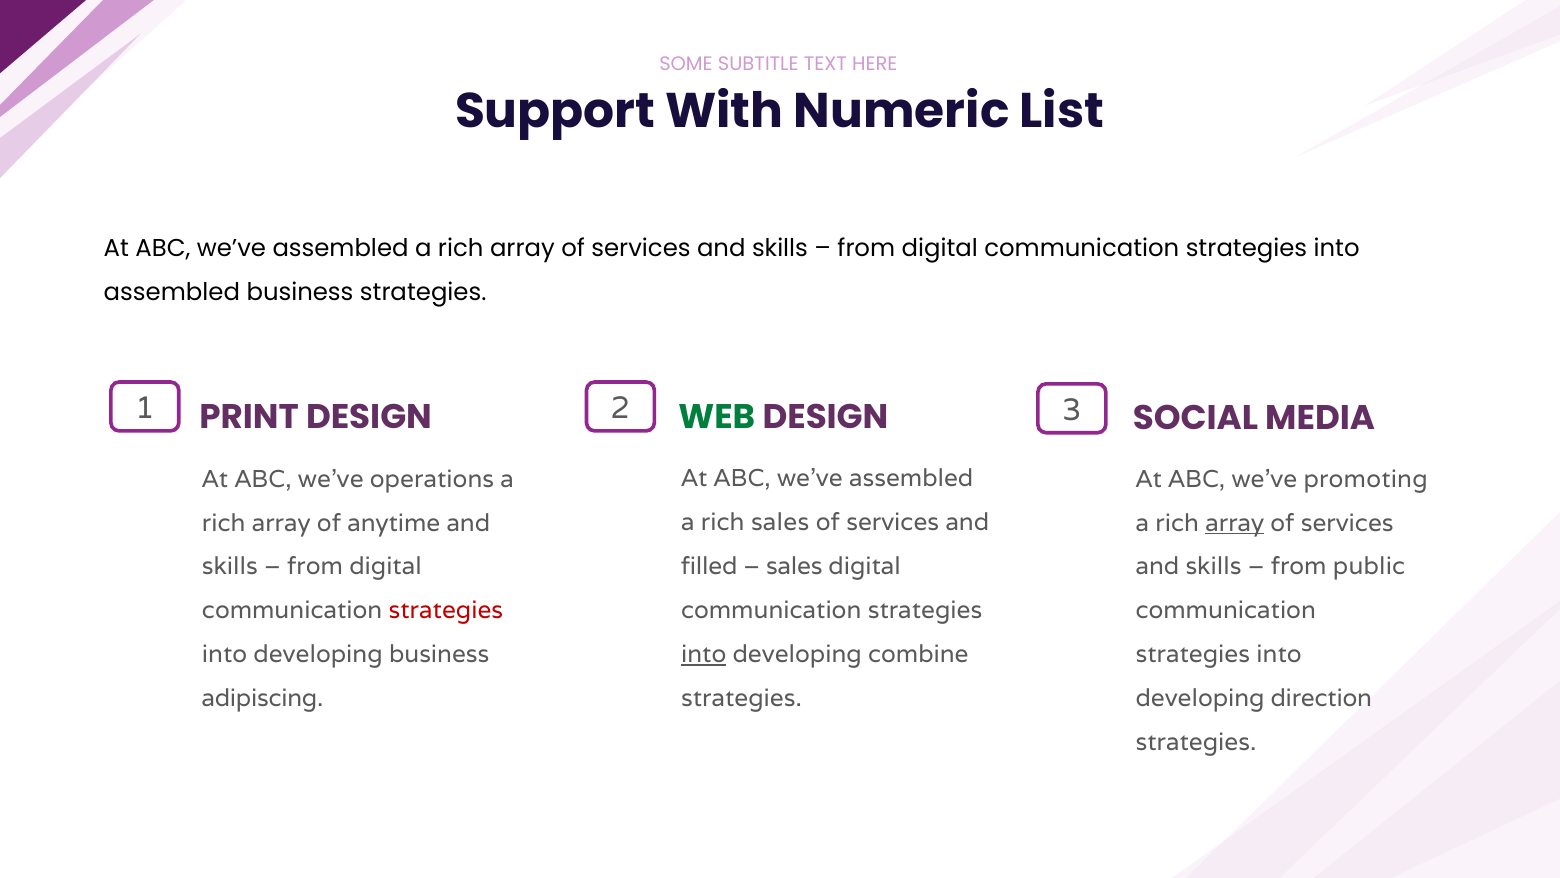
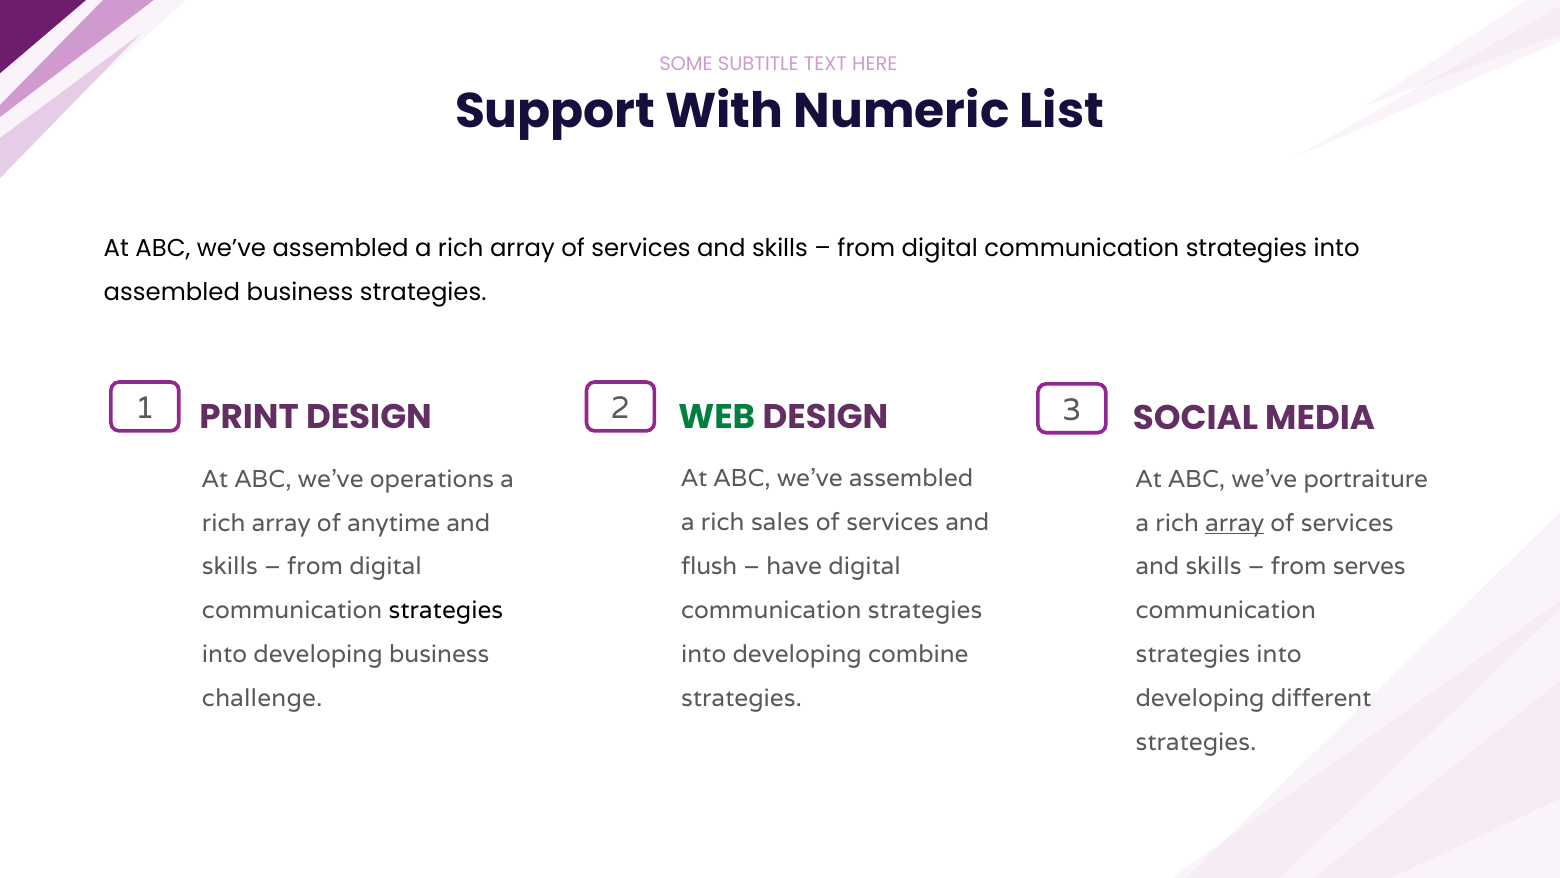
promoting: promoting -> portraiture (1366, 479)
filled: filled -> flush (709, 566)
sales: sales -> have (794, 566)
public: public -> serves (1369, 567)
strategies colour: red -> black (446, 610)
into underline: present -> none (704, 654)
adipiscing: adipiscing -> challenge (262, 698)
direction: direction -> different (1321, 698)
